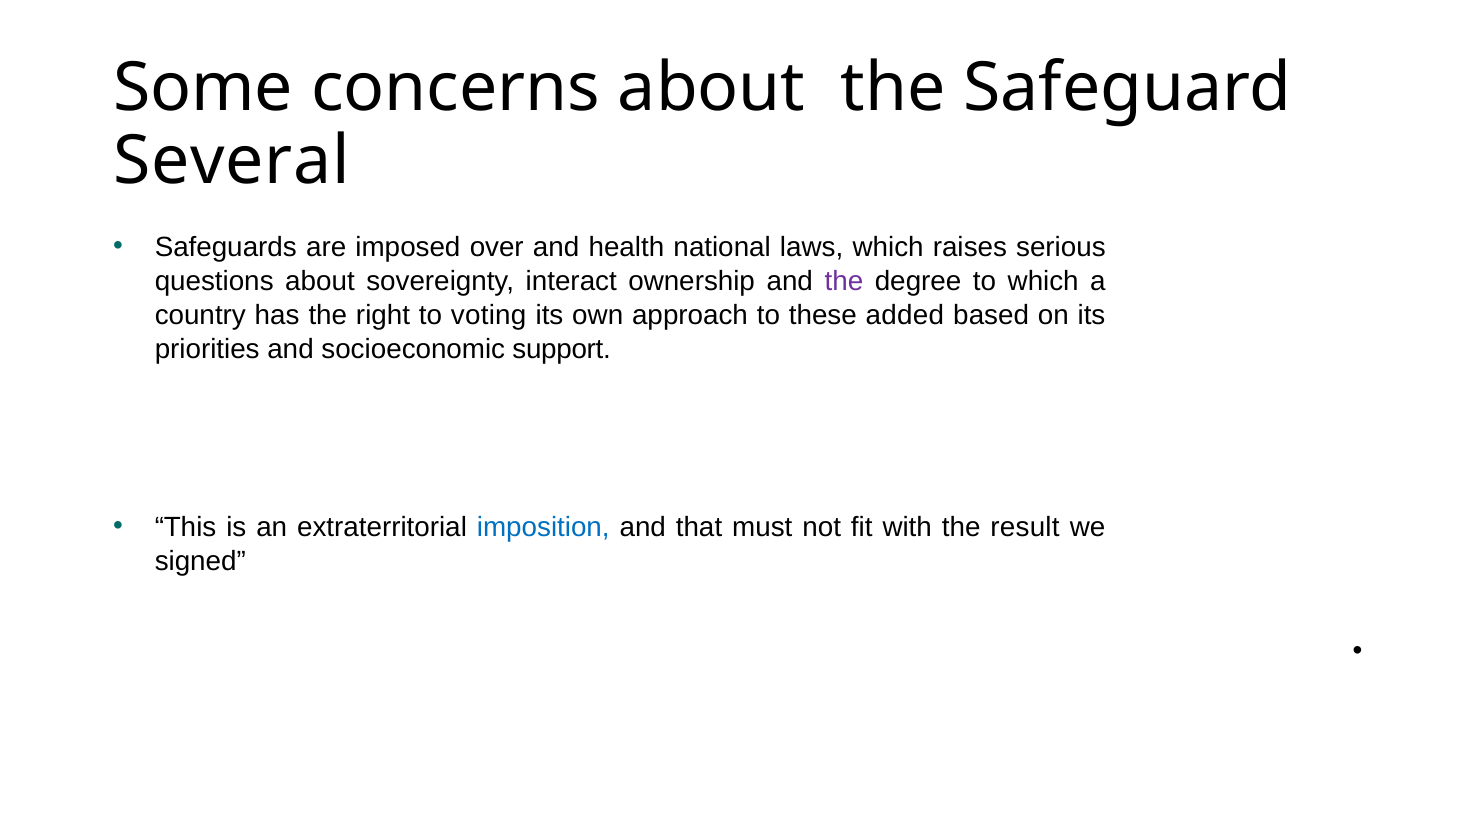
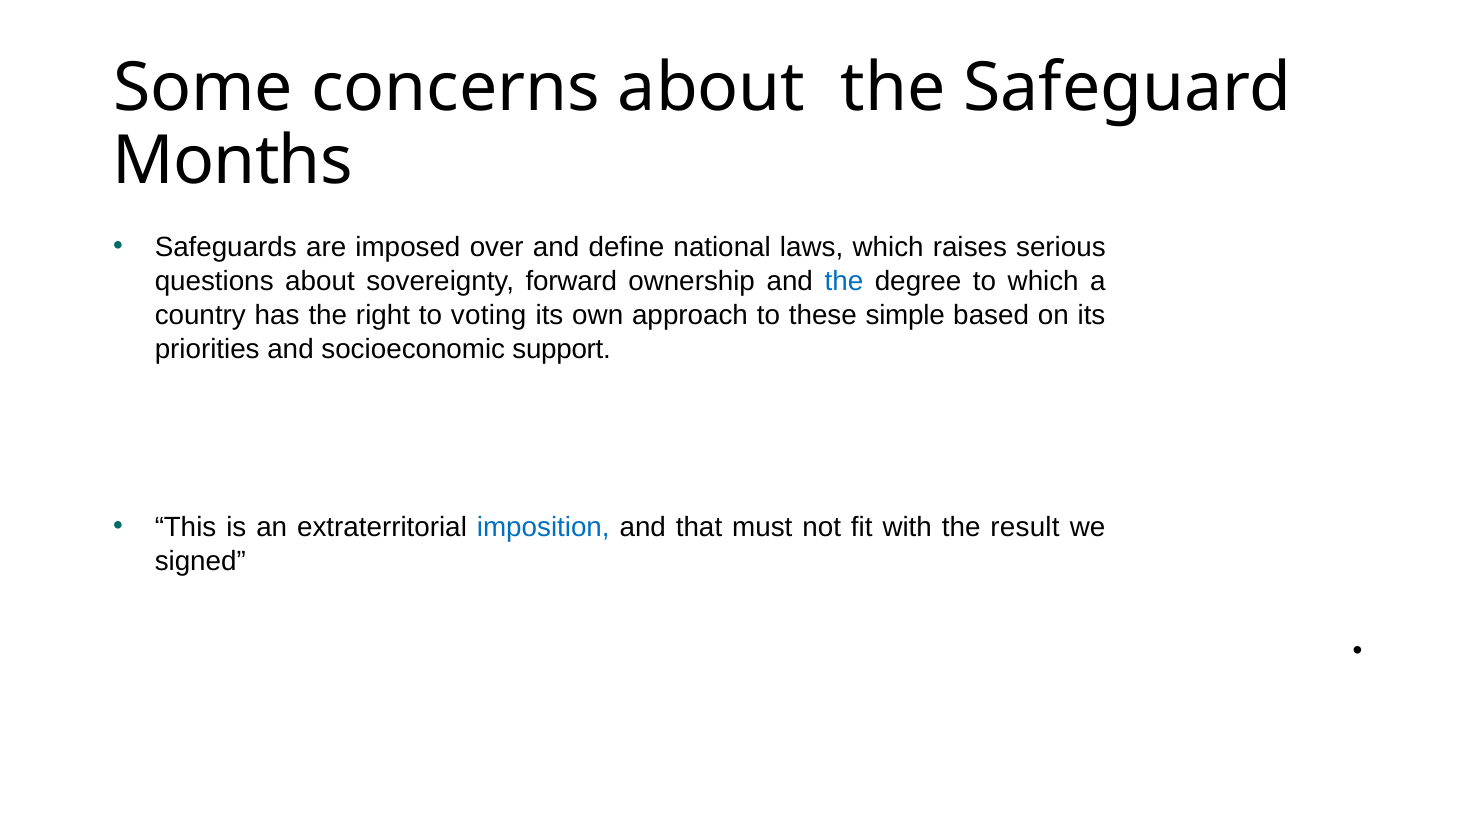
Several: Several -> Months (233, 161)
health: health -> define (626, 247)
interact: interact -> forward (571, 281)
the colour: purple -> blue (844, 281)
added: added -> simple (905, 315)
